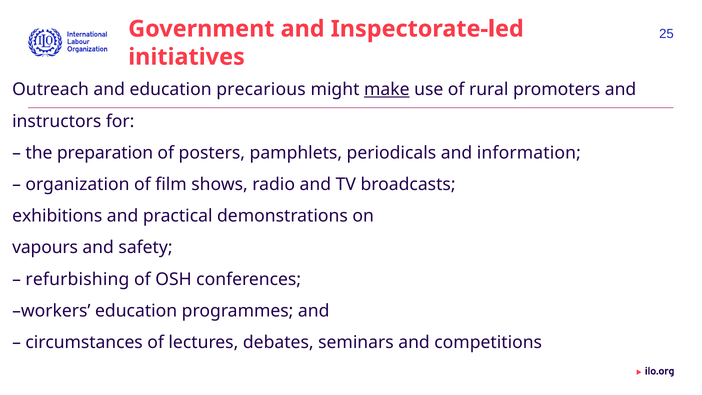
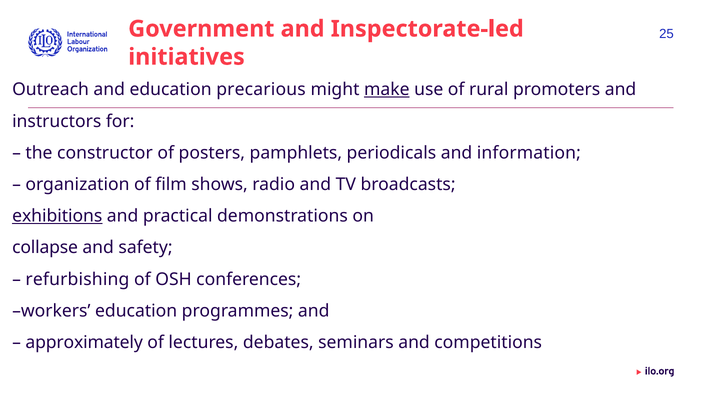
preparation: preparation -> constructor (105, 153)
exhibitions underline: none -> present (57, 216)
vapours: vapours -> collapse (45, 248)
circumstances: circumstances -> approximately (84, 342)
